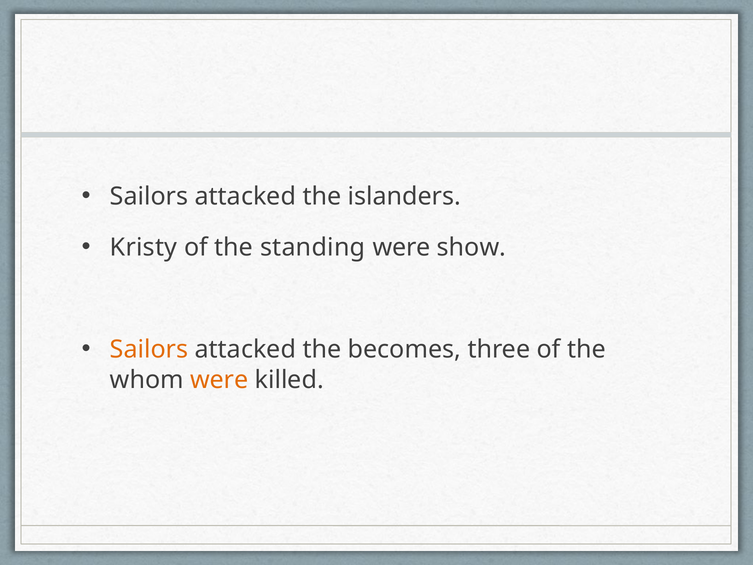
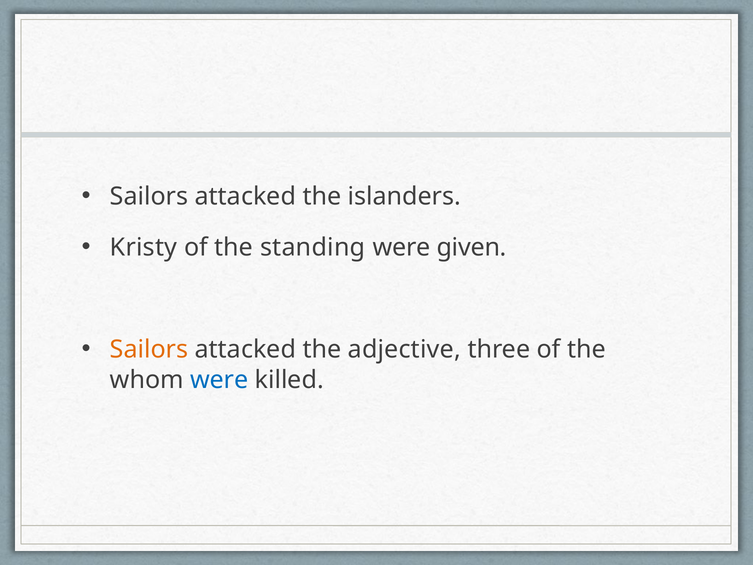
show: show -> given (472, 247)
becomes: becomes -> adjective (404, 349)
were colour: orange -> blue (219, 380)
